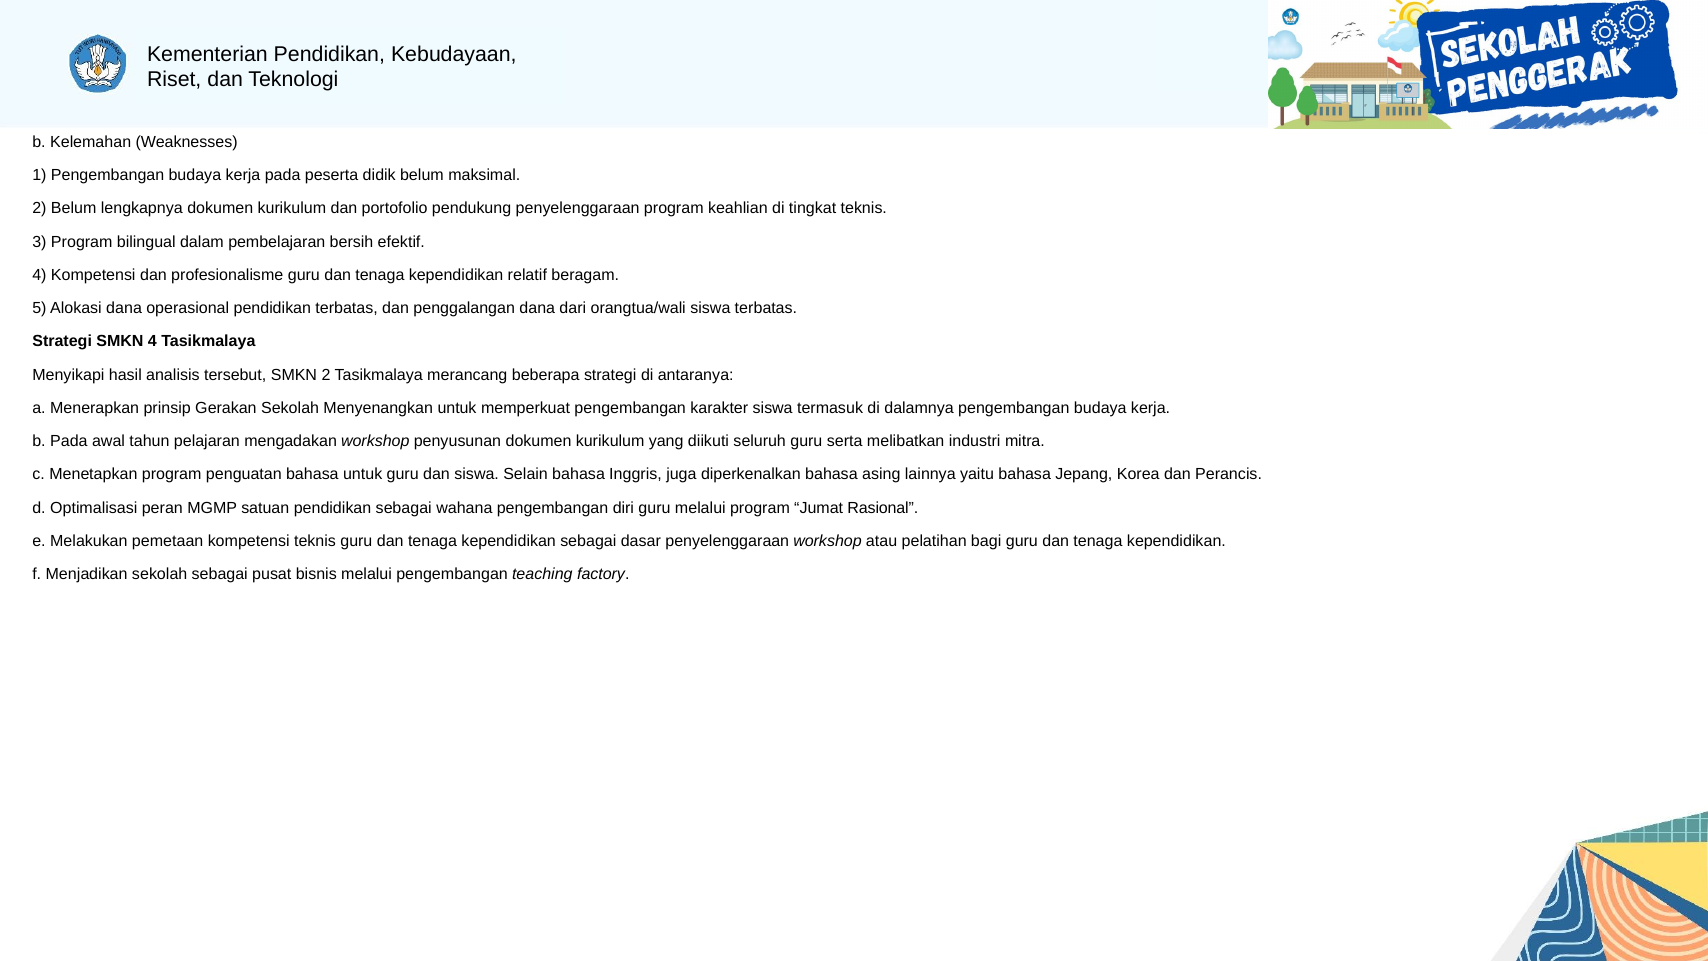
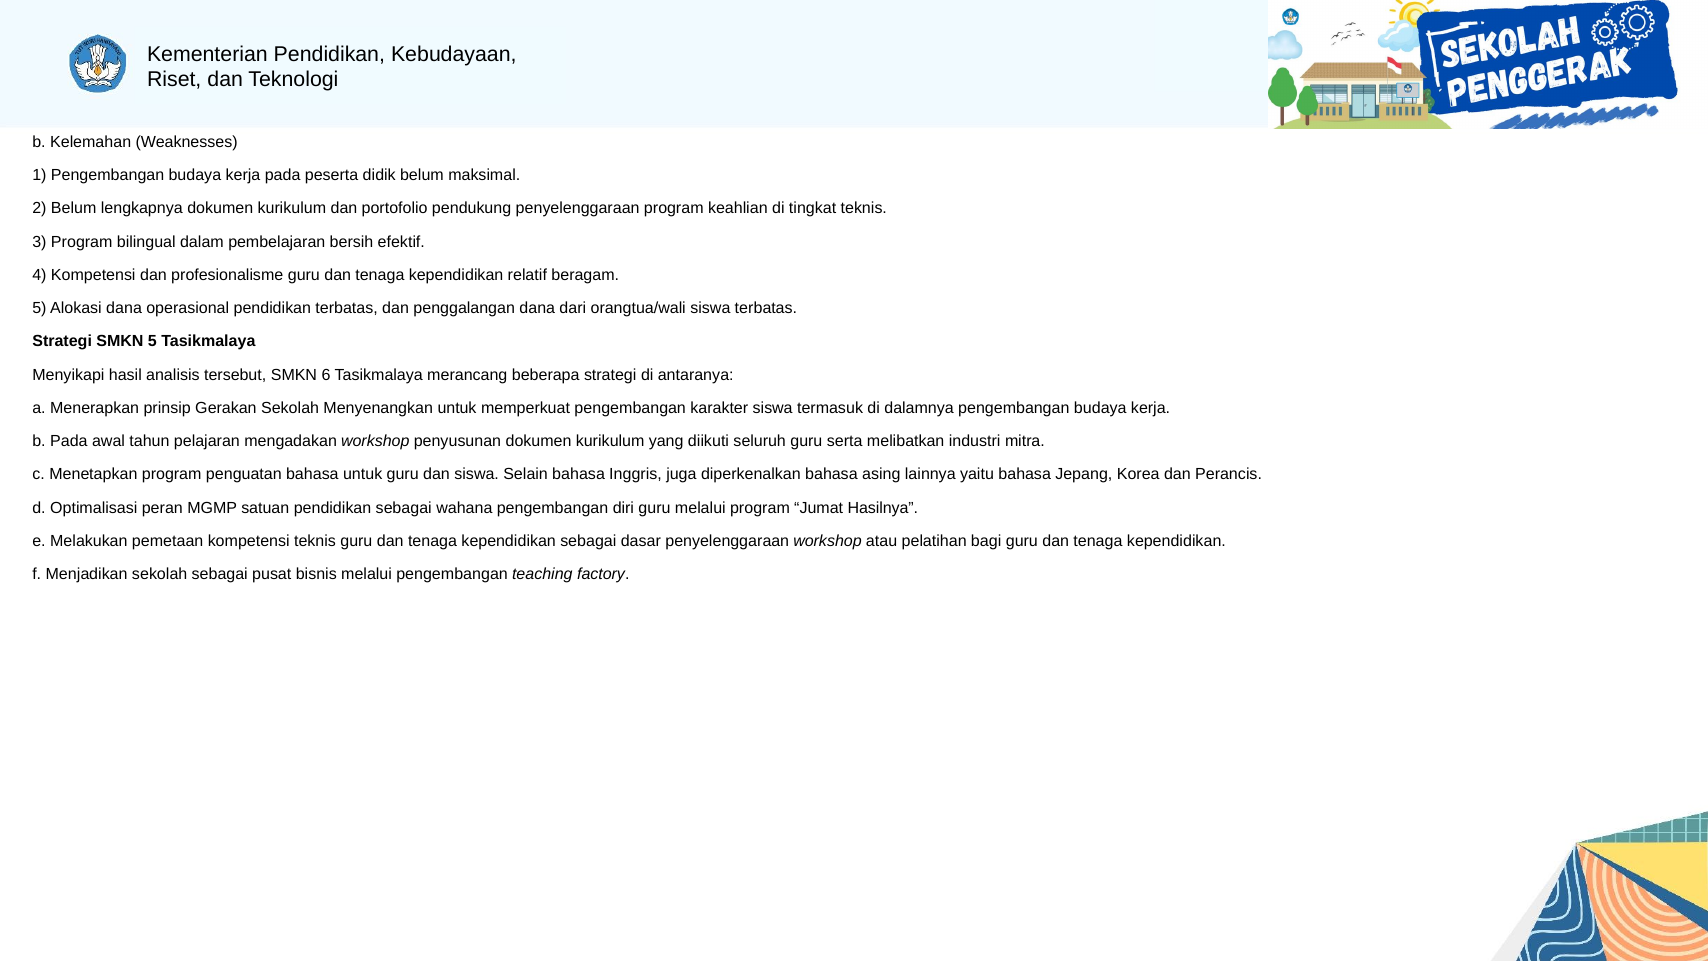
SMKN 4: 4 -> 5 (152, 342)
SMKN 2: 2 -> 6 (326, 375)
Rasional: Rasional -> Hasilnya (883, 508)
